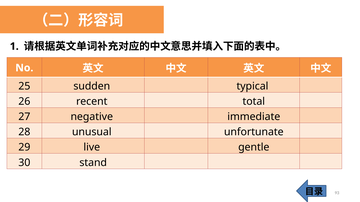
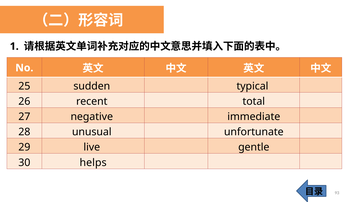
stand: stand -> helps (93, 163)
